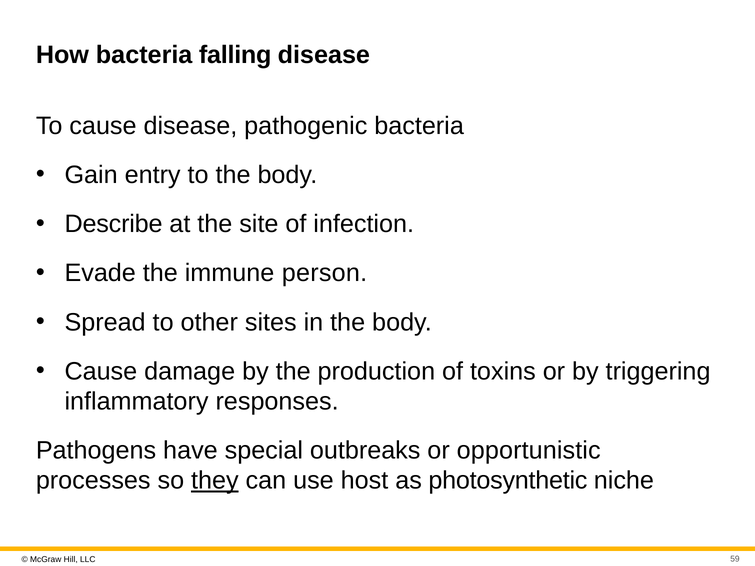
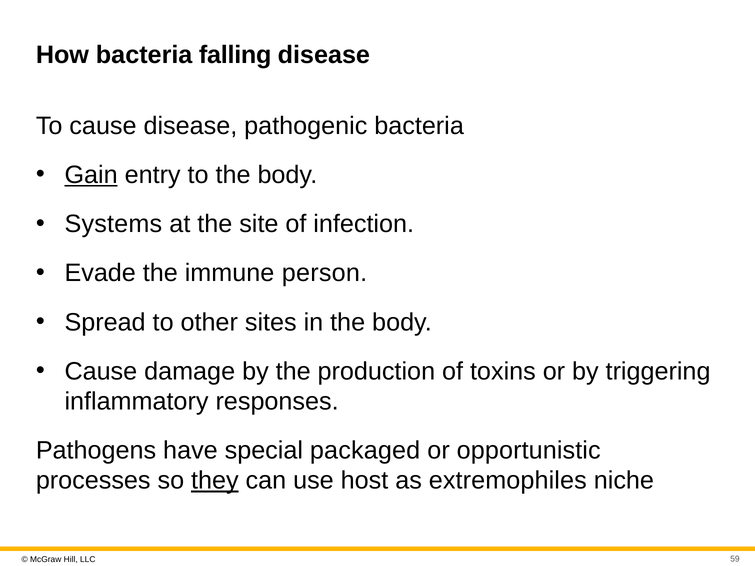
Gain underline: none -> present (91, 175)
Describe: Describe -> Systems (113, 224)
outbreaks: outbreaks -> packaged (365, 451)
photosynthetic: photosynthetic -> extremophiles (508, 481)
